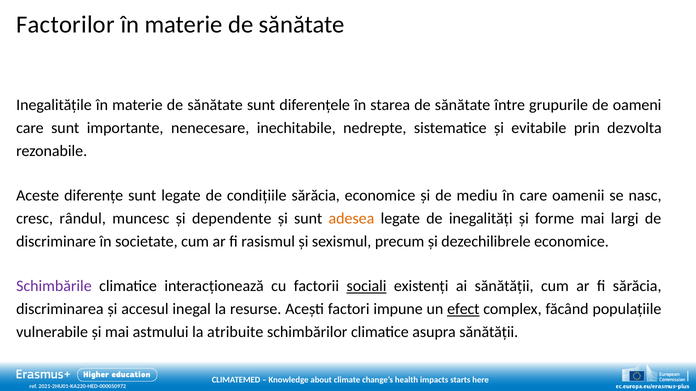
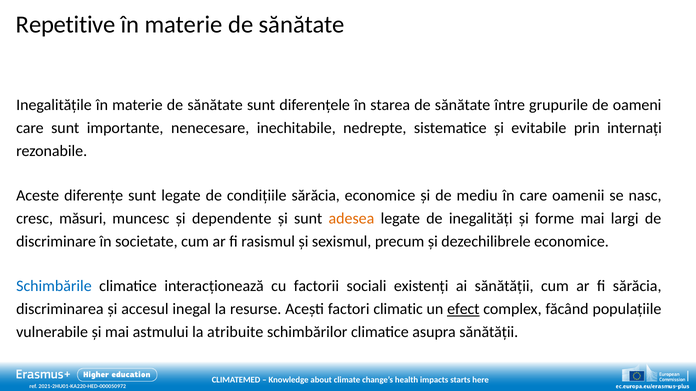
Factorilor: Factorilor -> Repetitive (66, 24)
dezvolta: dezvolta -> internați (635, 128)
rândul: rândul -> măsuri (83, 219)
Schimbările colour: purple -> blue (54, 287)
sociali underline: present -> none (367, 287)
impune: impune -> climatic (398, 309)
